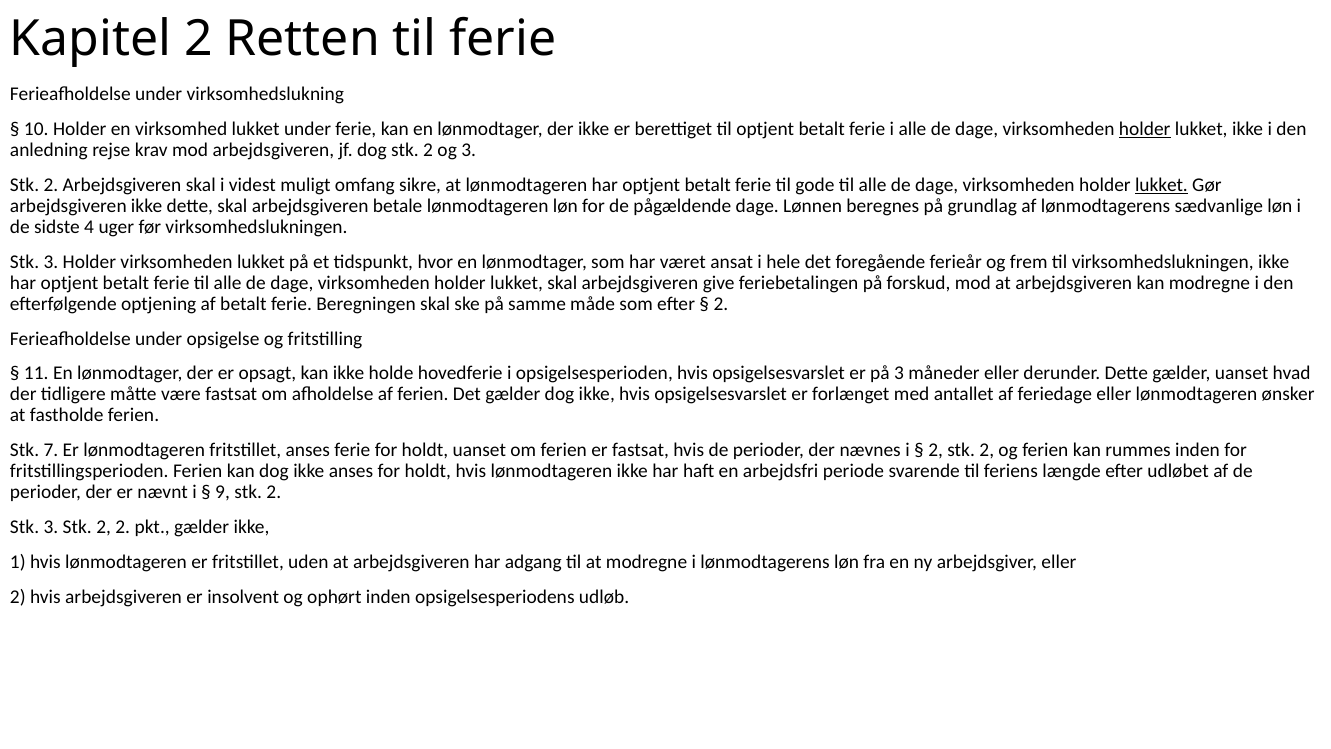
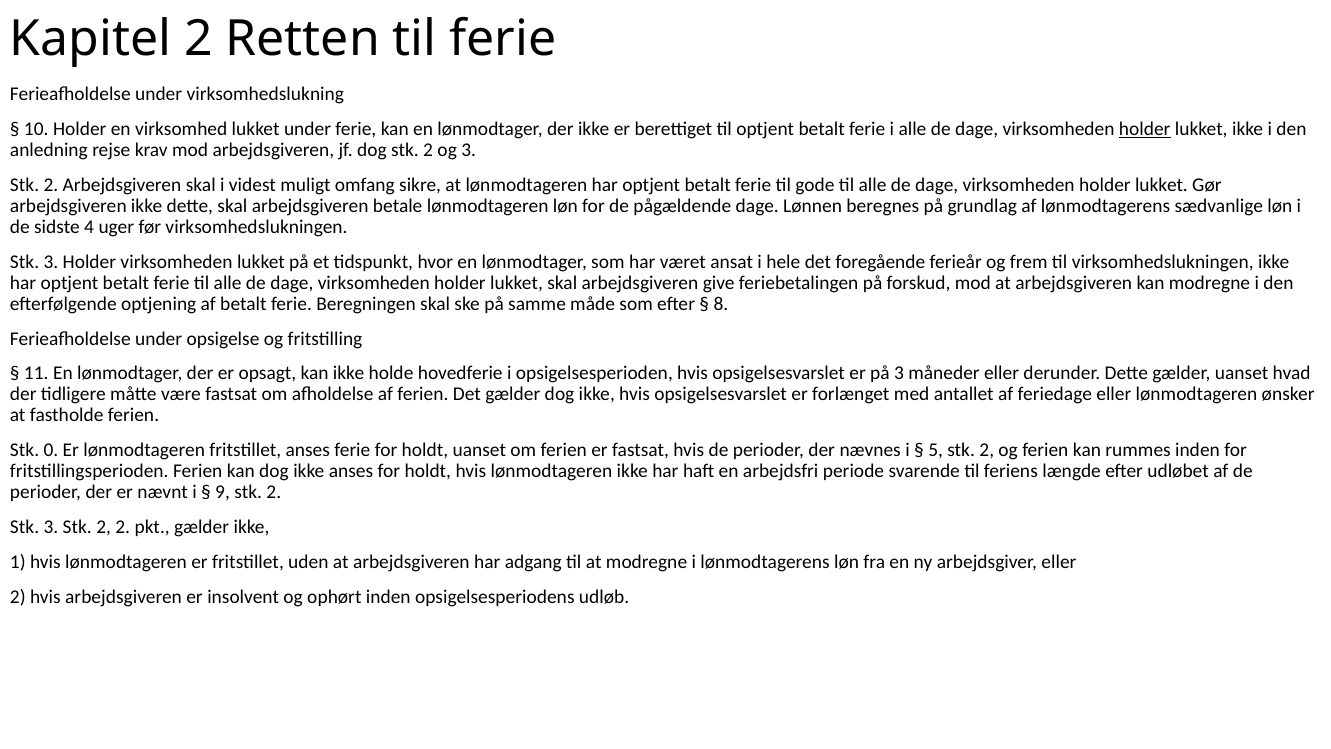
lukket underline: present -> none (1161, 185)
2: 2 -> 8 (721, 304)
7: 7 -> 0 (51, 450)
2: 2 -> 5 (936, 450)
